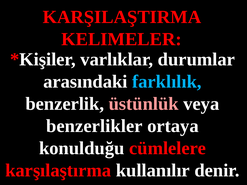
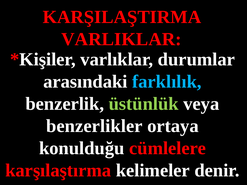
KELIMELER: KELIMELER -> VARLIKLAR (121, 39)
üstünlük colour: pink -> light green (144, 104)
kullanılır: kullanılır -> kelimeler (153, 171)
